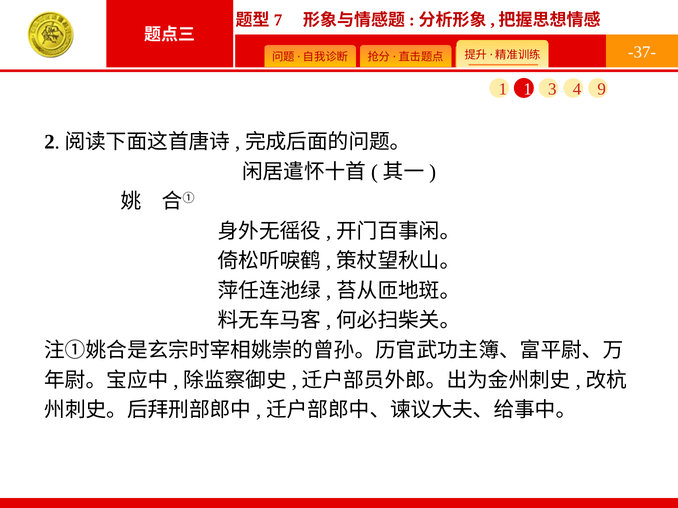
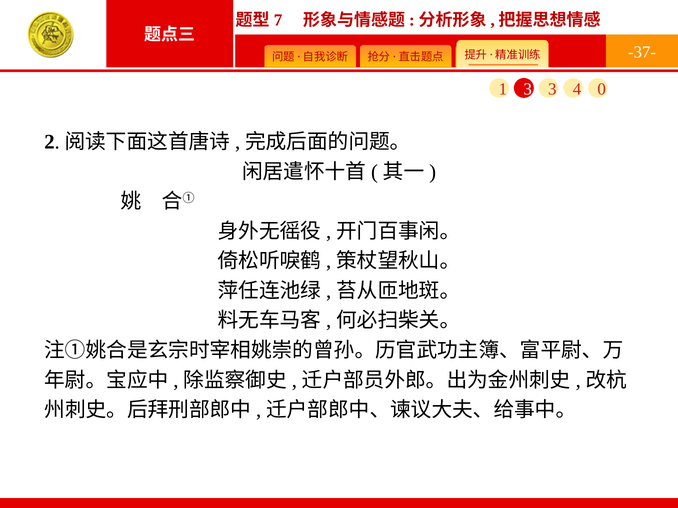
1 1: 1 -> 3 (528, 89)
9: 9 -> 0 (602, 89)
